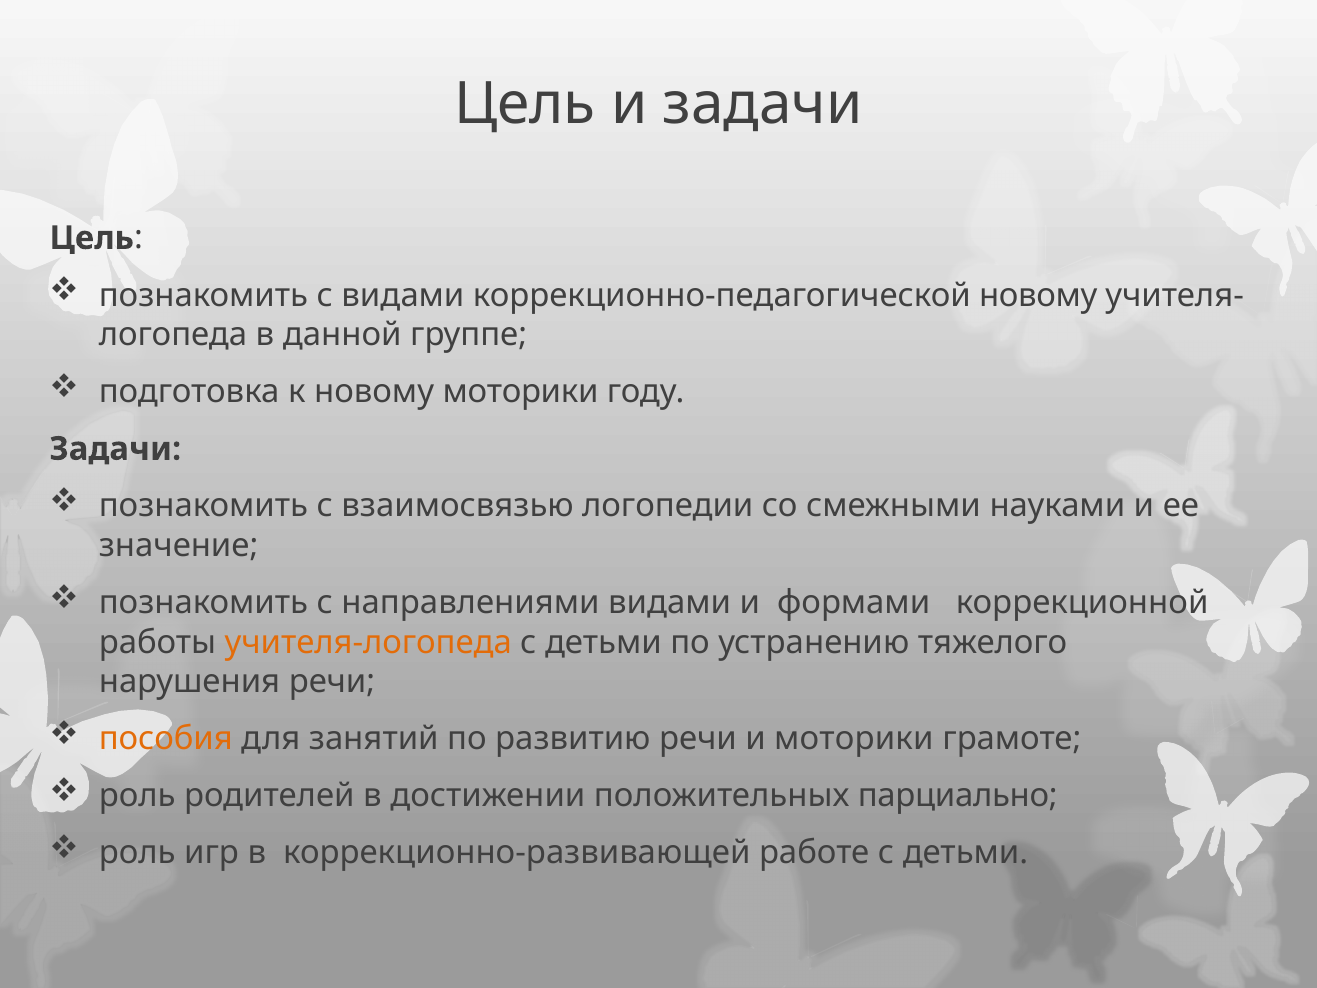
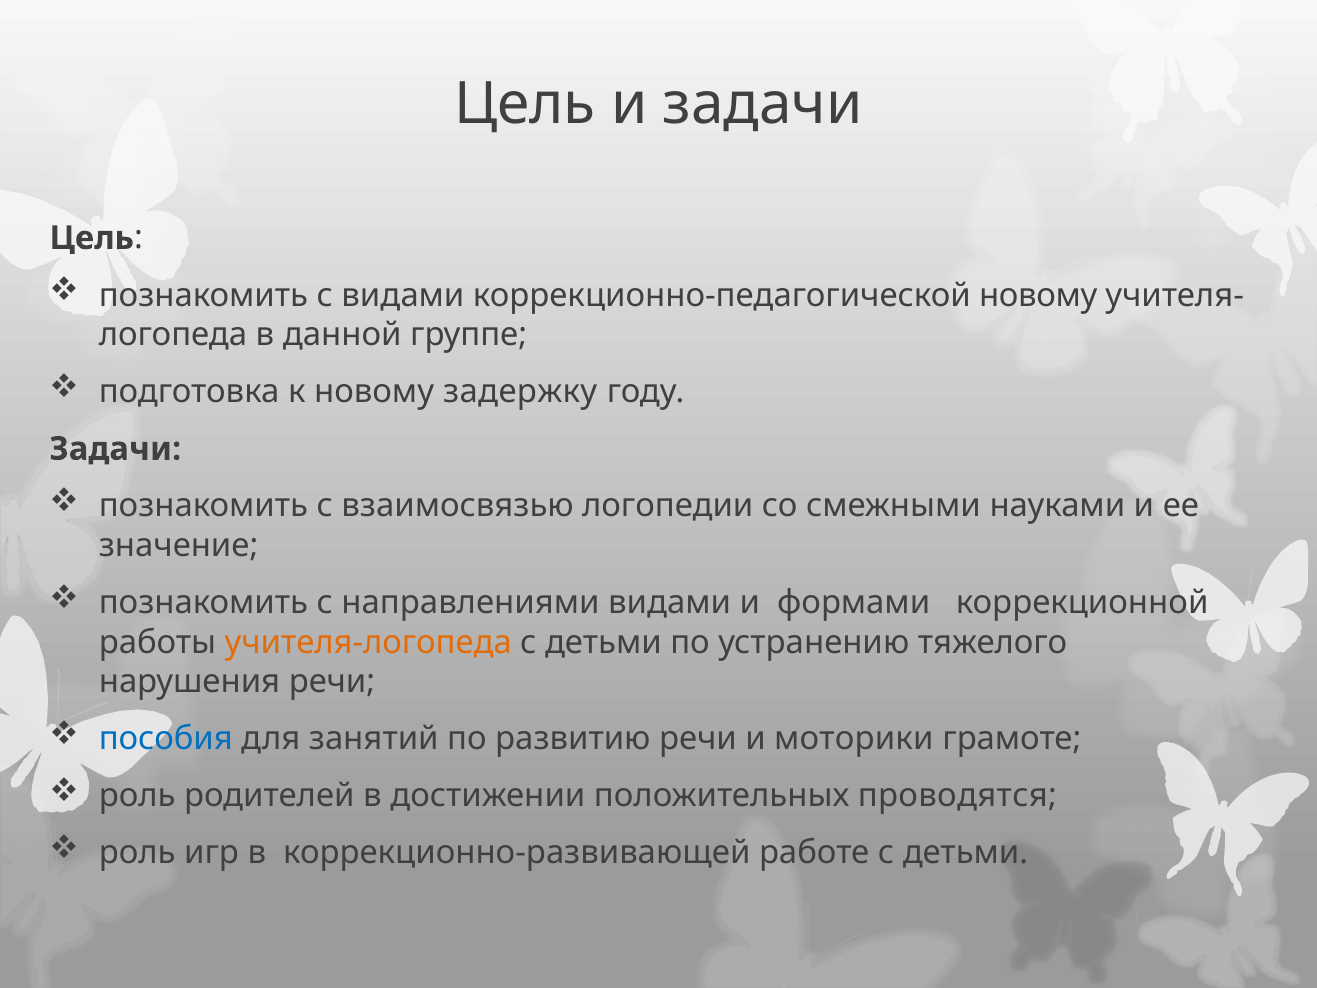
новому моторики: моторики -> задержку (520, 392)
пособия colour: orange -> blue (166, 739)
парциально: парциально -> проводятся (957, 796)
